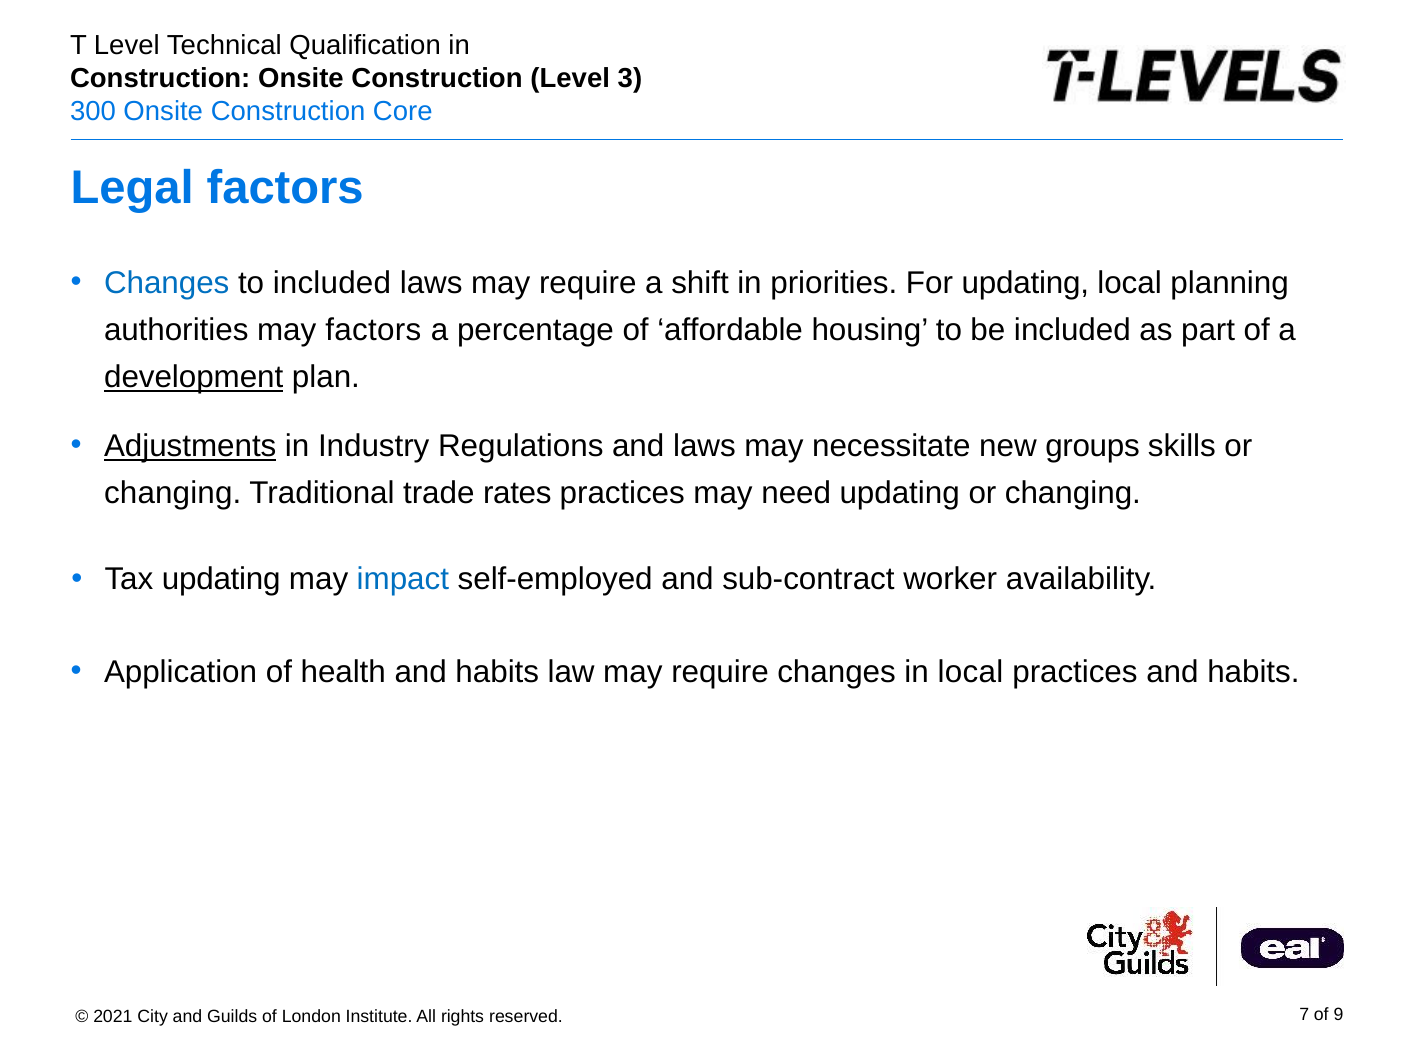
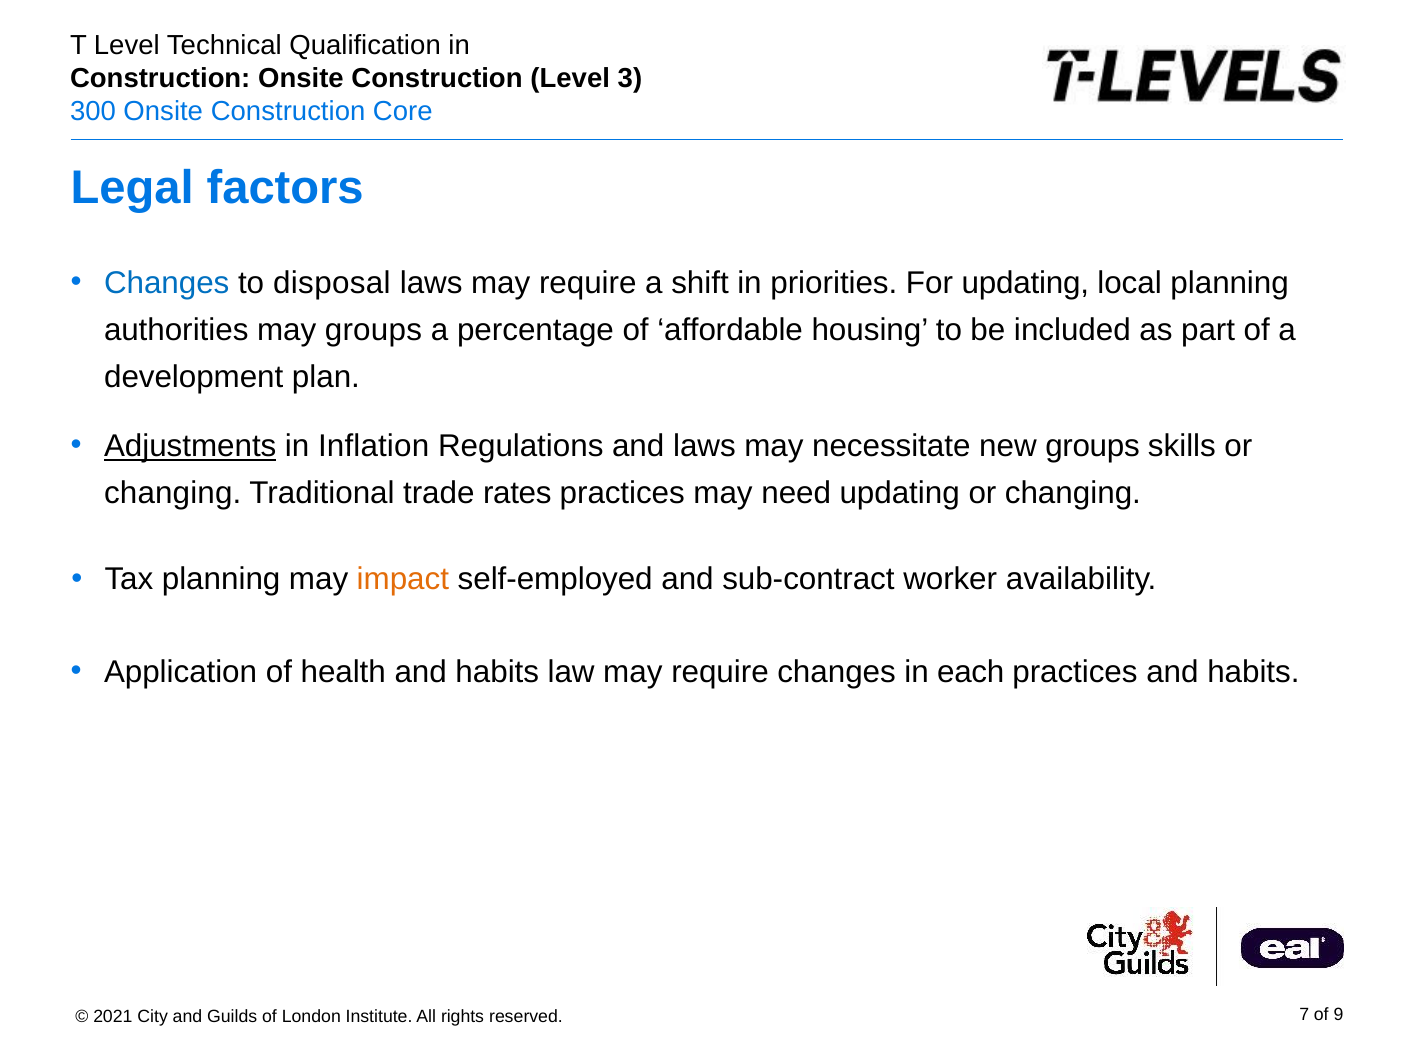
to included: included -> disposal (332, 283)
may factors: factors -> groups (373, 330)
development underline: present -> none (194, 377)
Industry: Industry -> Inflation (374, 446)
Tax updating: updating -> planning (221, 579)
impact colour: blue -> orange (403, 579)
in local: local -> each (971, 672)
